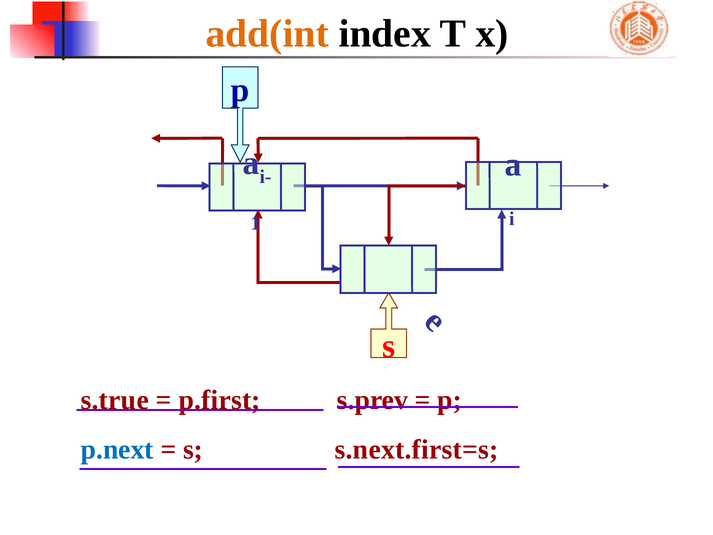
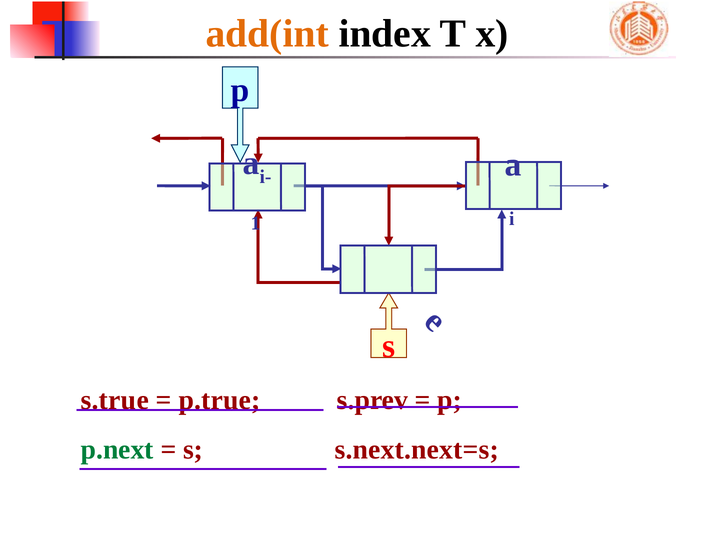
p.first: p.first -> p.true (220, 400)
p.next colour: blue -> green (117, 450)
s.next.first=s: s.next.first=s -> s.next.next=s (417, 450)
